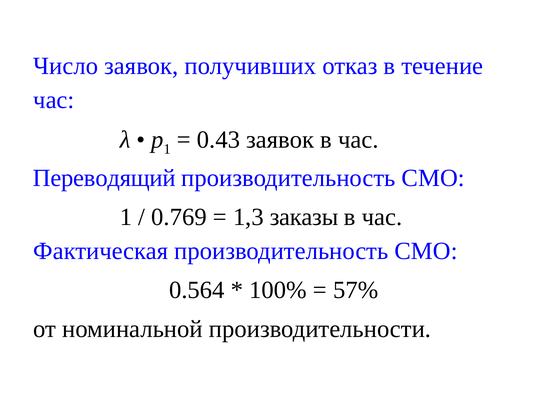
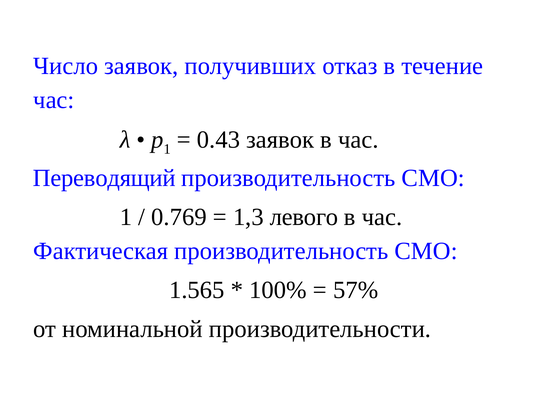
заказы: заказы -> левого (304, 217)
0.564: 0.564 -> 1.565 (197, 290)
